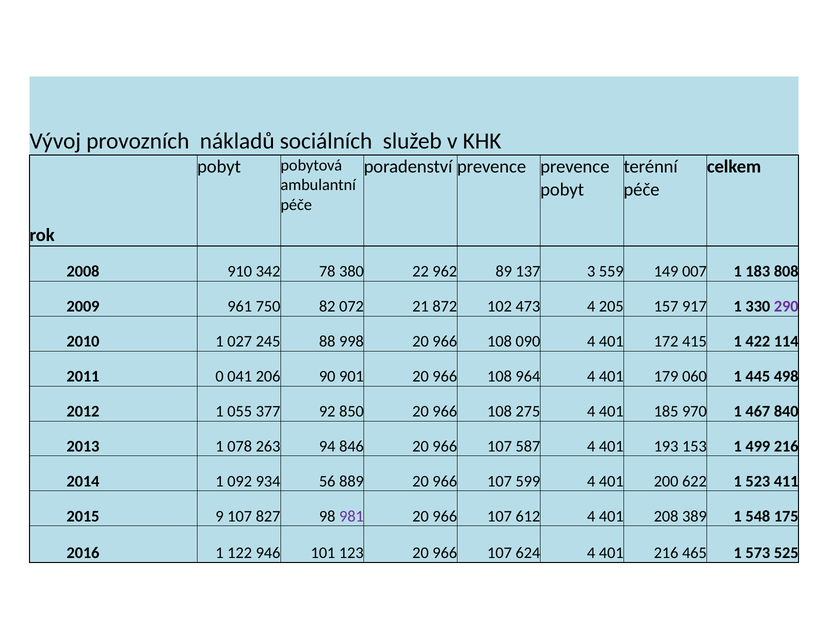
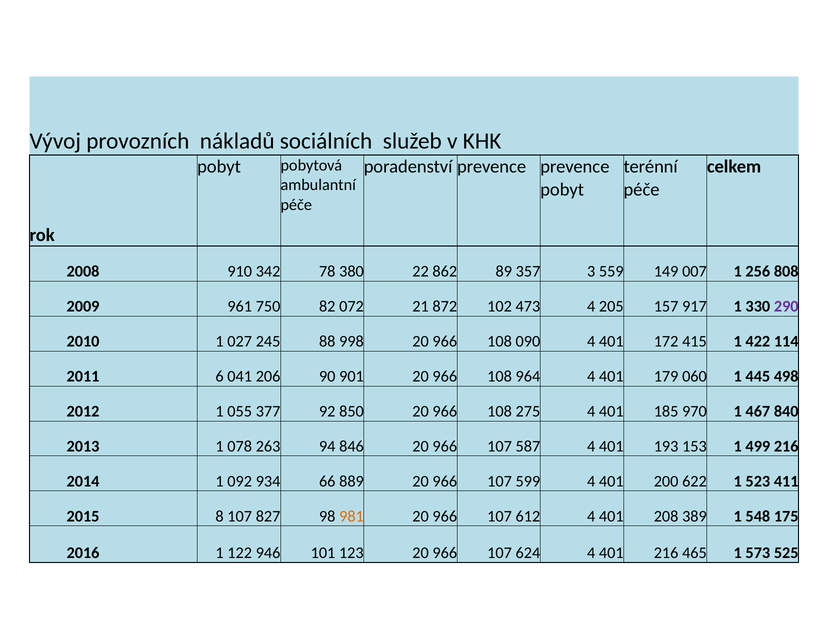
962: 962 -> 862 (445, 272)
137: 137 -> 357 (528, 272)
183: 183 -> 256 (758, 272)
0: 0 -> 6 (220, 377)
56: 56 -> 66 (327, 481)
9: 9 -> 8 (220, 516)
981 colour: purple -> orange (351, 516)
